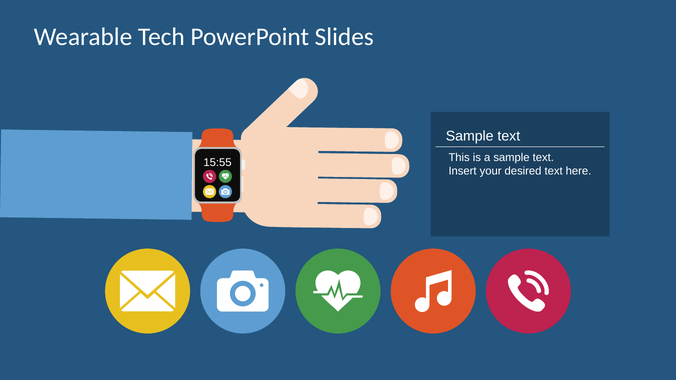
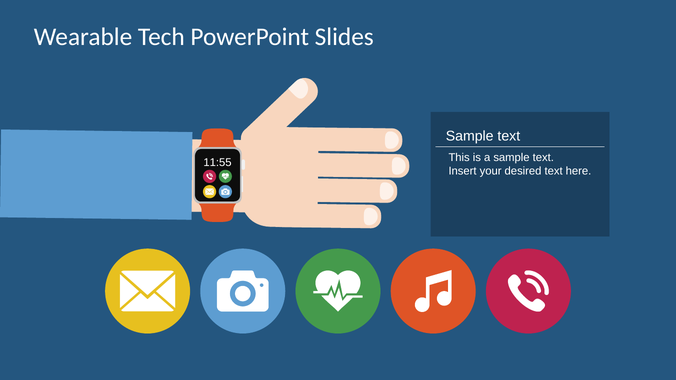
15:55: 15:55 -> 11:55 (217, 163)
